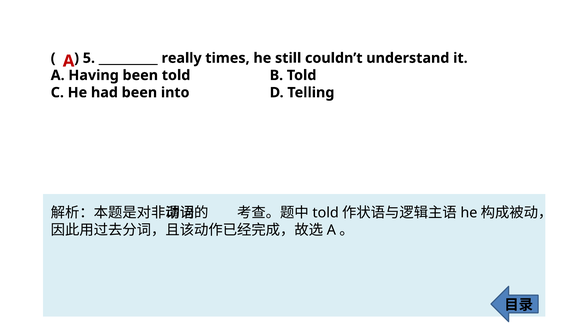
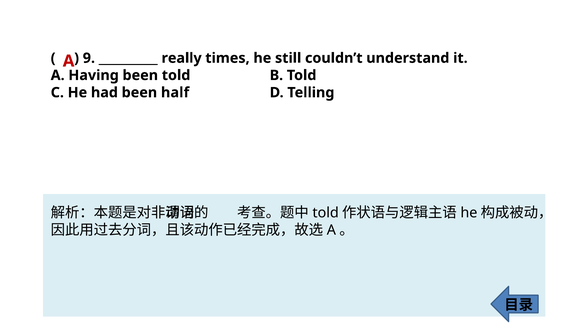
5: 5 -> 9 (89, 58)
into: into -> half (175, 92)
